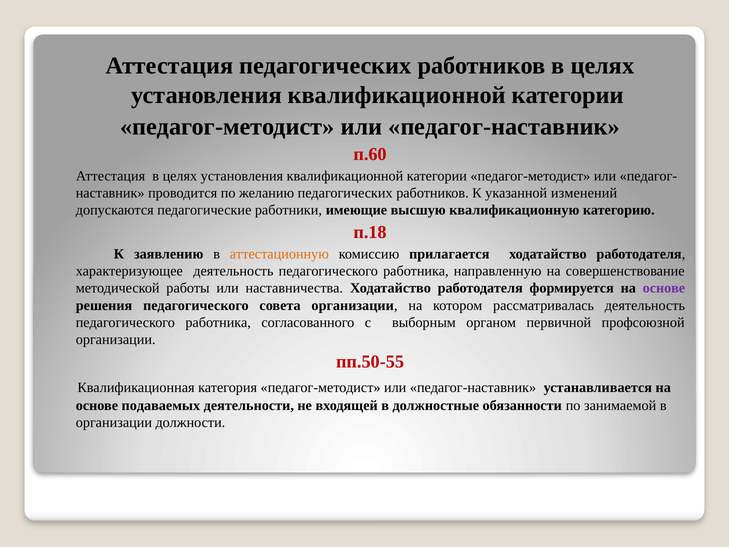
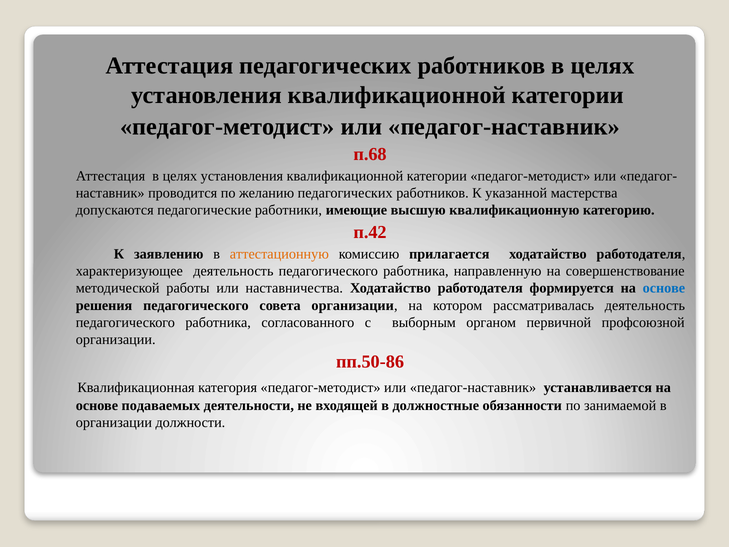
п.60: п.60 -> п.68 (370, 154)
изменений: изменений -> мастерства (584, 193)
п.18: п.18 -> п.42 (370, 232)
основе colour: purple -> blue (664, 288)
пп.50-55: пп.50-55 -> пп.50-86 (370, 362)
